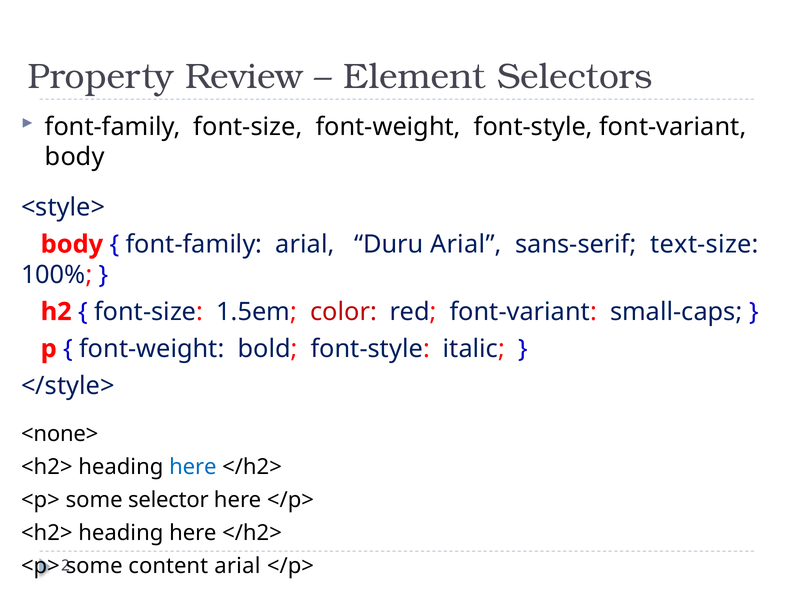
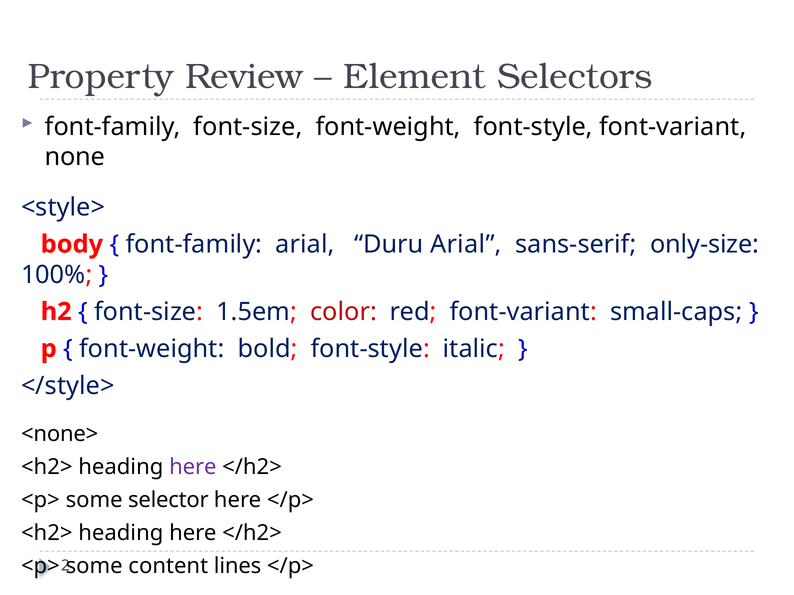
body: body -> none (75, 157)
text-size: text-size -> only-size (705, 244)
here colour: blue -> purple (193, 467)
content arial: arial -> lines (238, 567)
